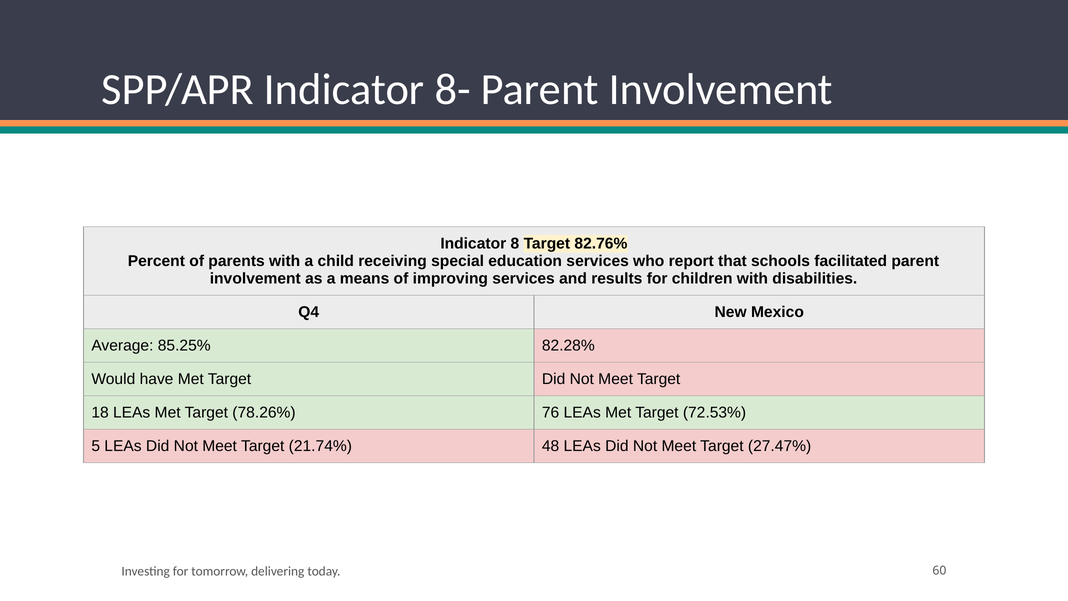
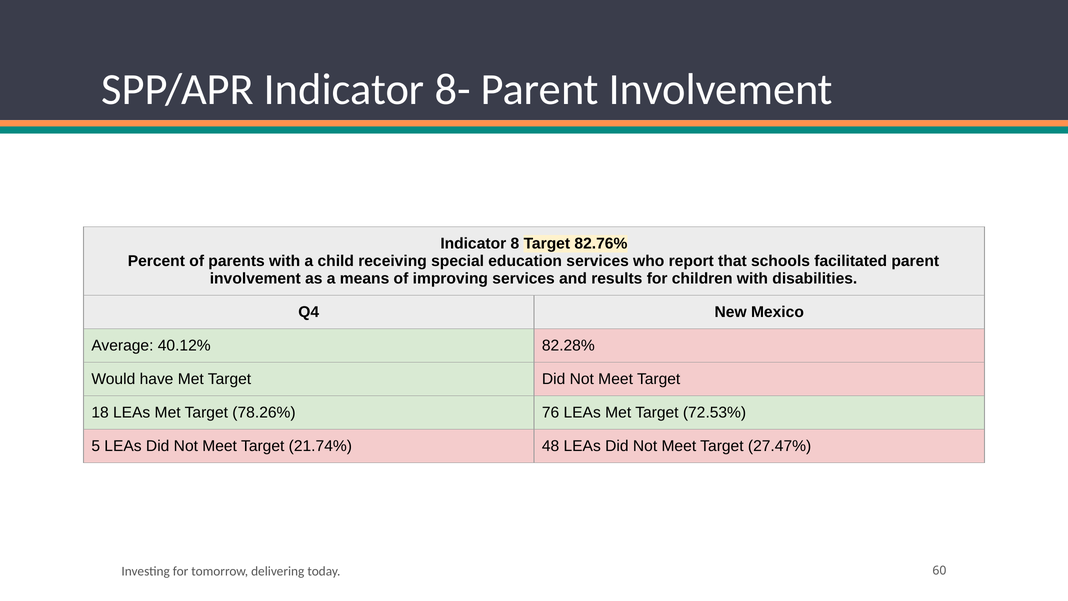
85.25%: 85.25% -> 40.12% (184, 346)
